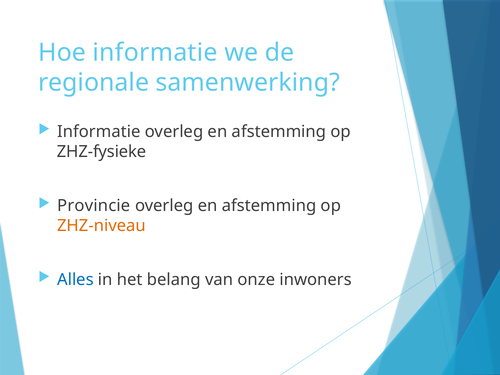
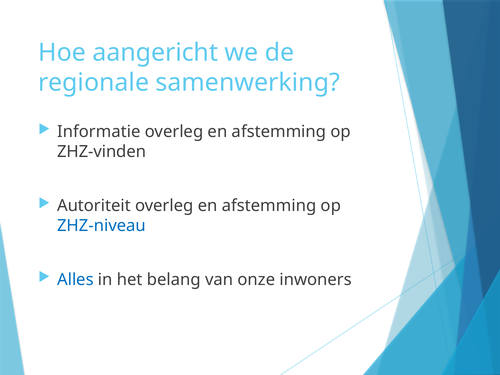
Hoe informatie: informatie -> aangericht (155, 53)
ZHZ-fysieke: ZHZ-fysieke -> ZHZ-vinden (102, 152)
Provincie: Provincie -> Autoriteit (94, 206)
ZHZ-niveau colour: orange -> blue (102, 226)
